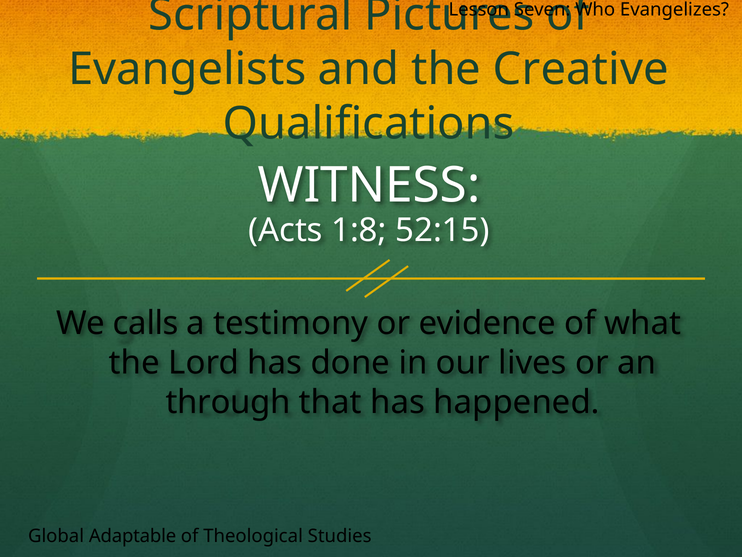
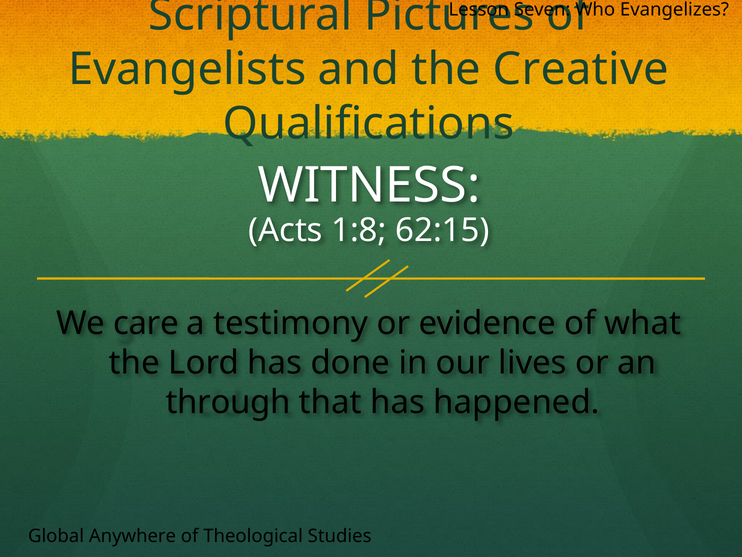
52:15: 52:15 -> 62:15 (442, 230)
calls: calls -> care (146, 323)
Adaptable: Adaptable -> Anywhere (132, 535)
